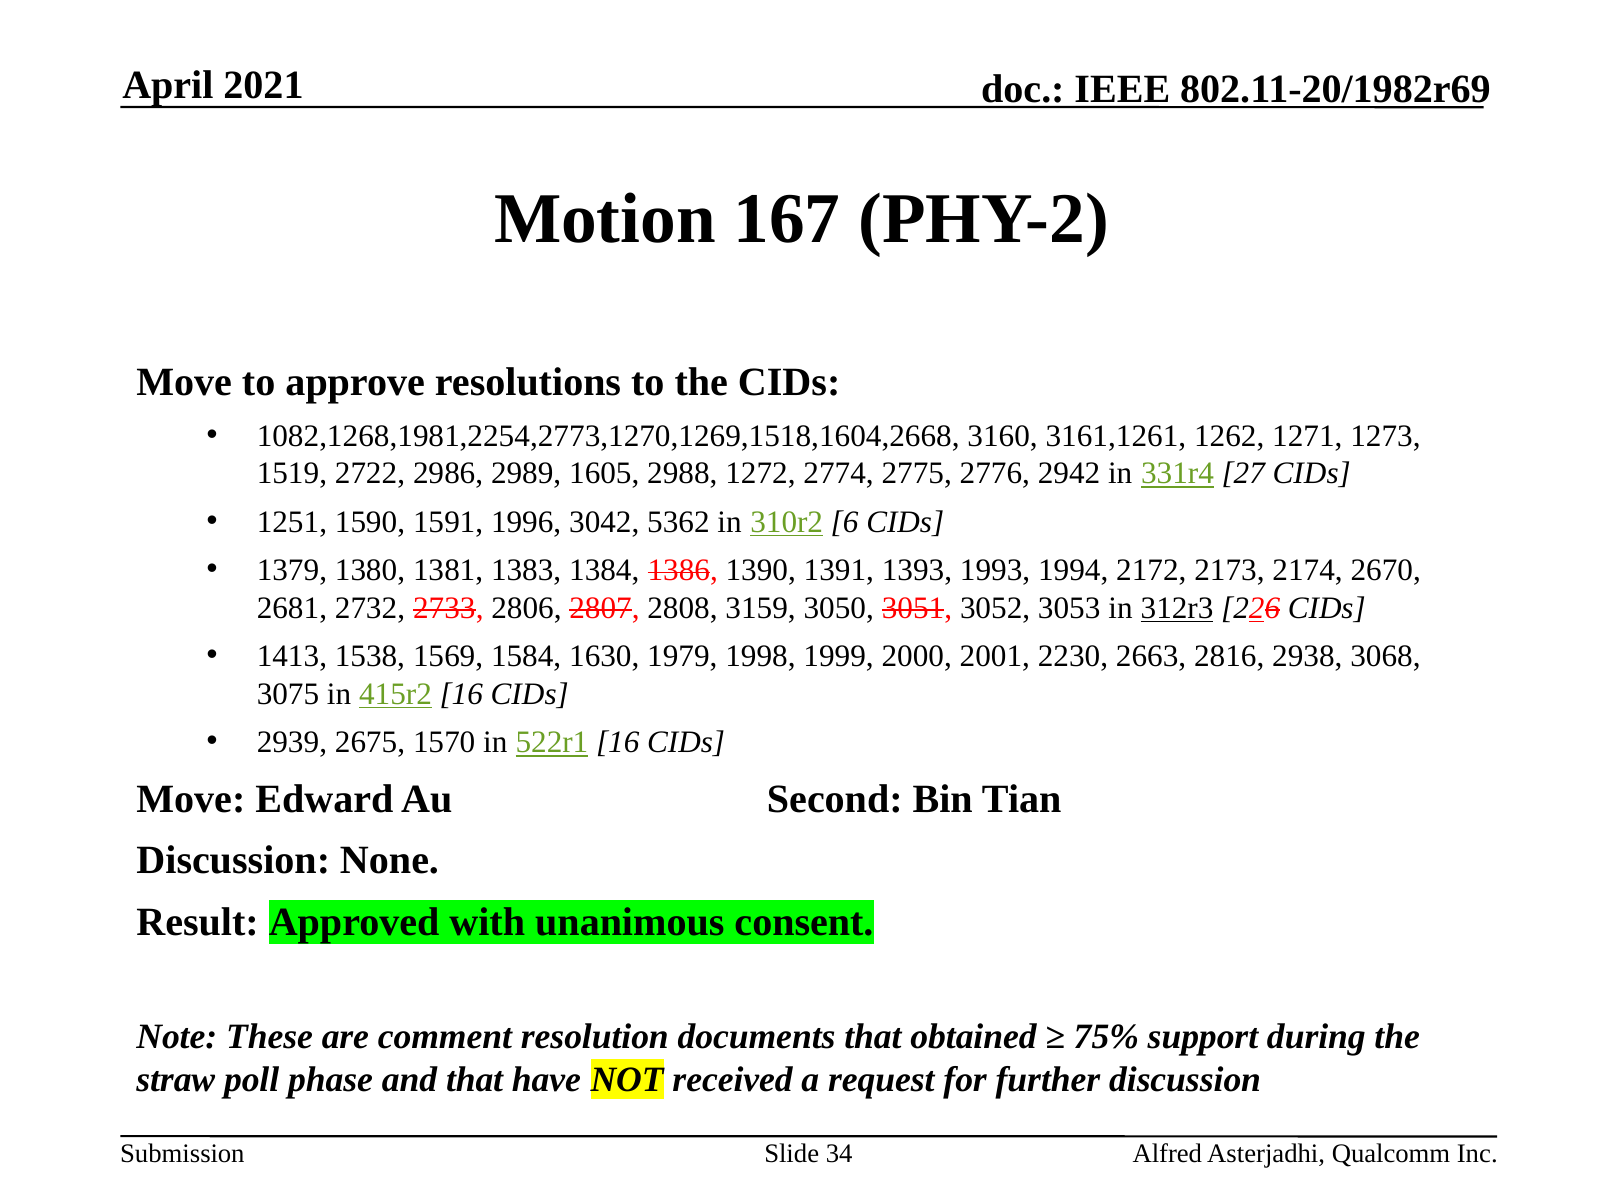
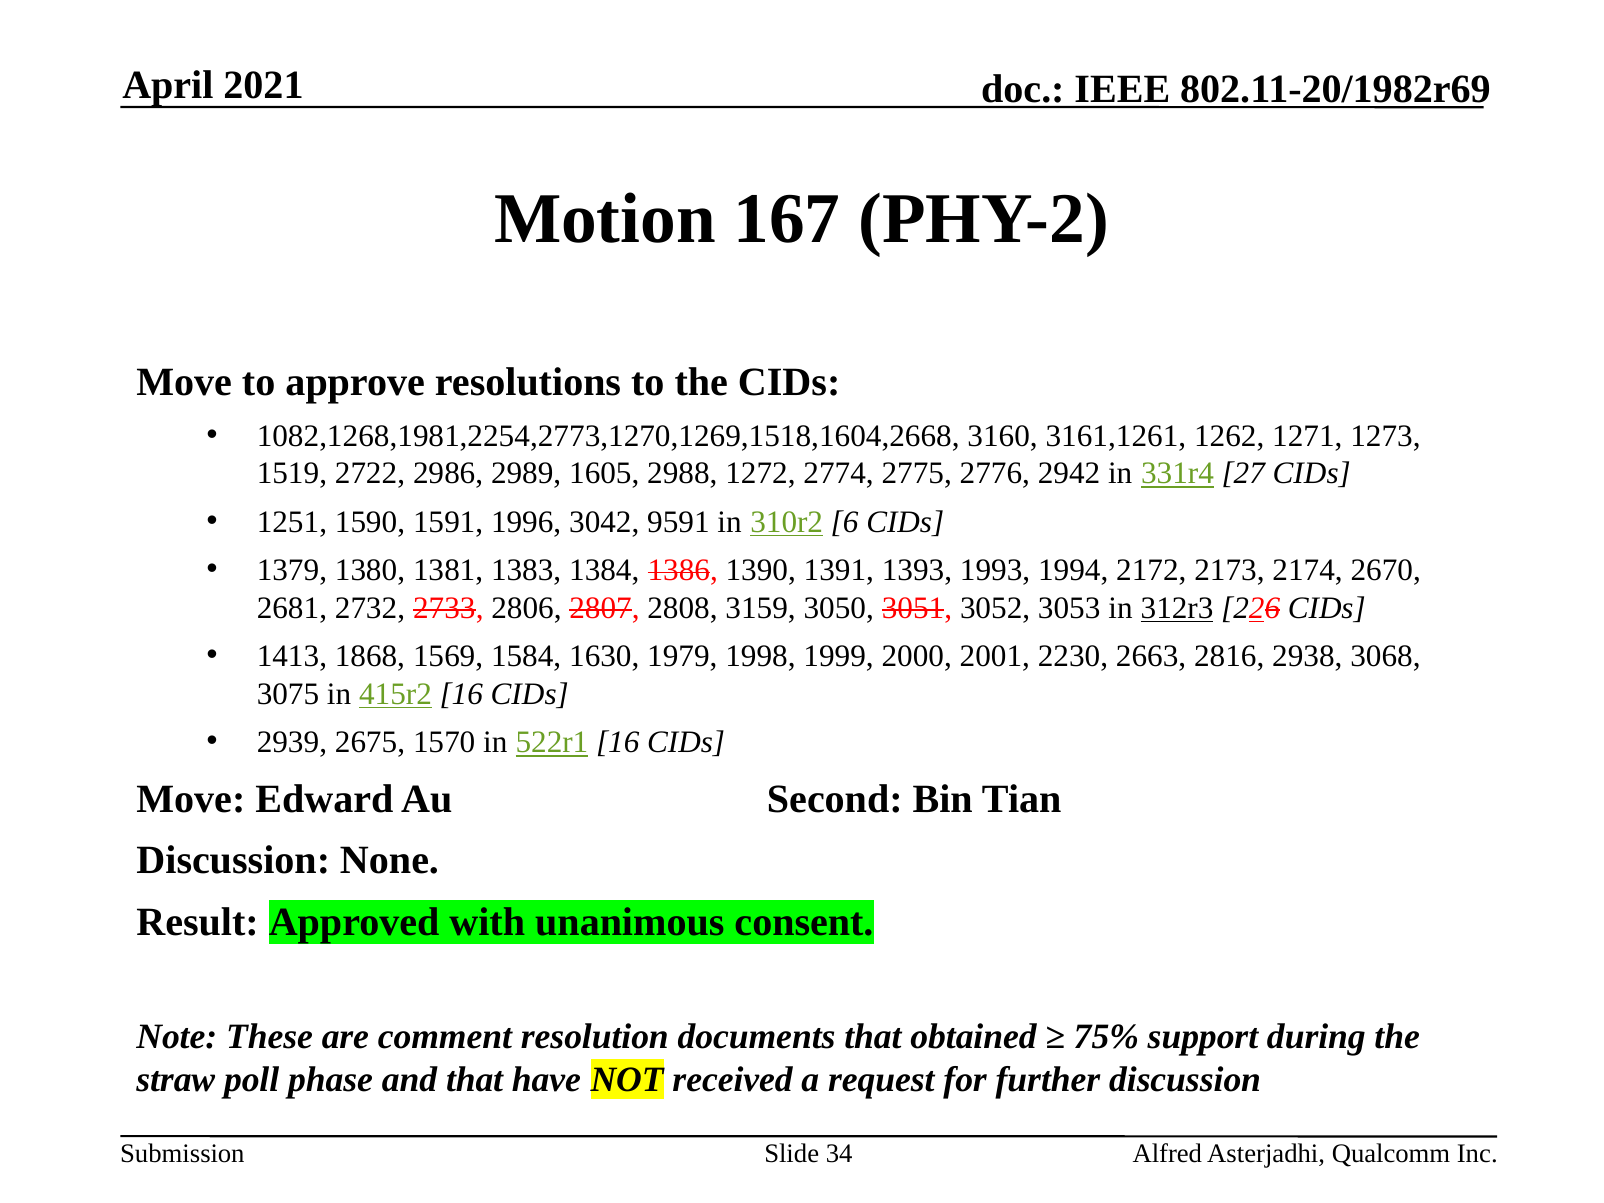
5362: 5362 -> 9591 (678, 522)
1538: 1538 -> 1868 (370, 656)
